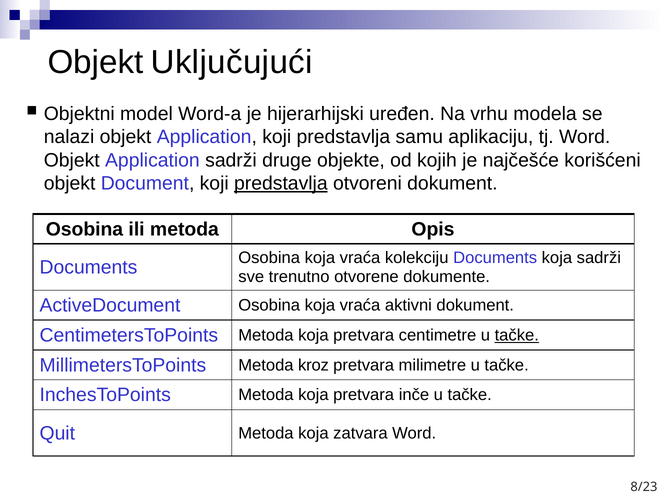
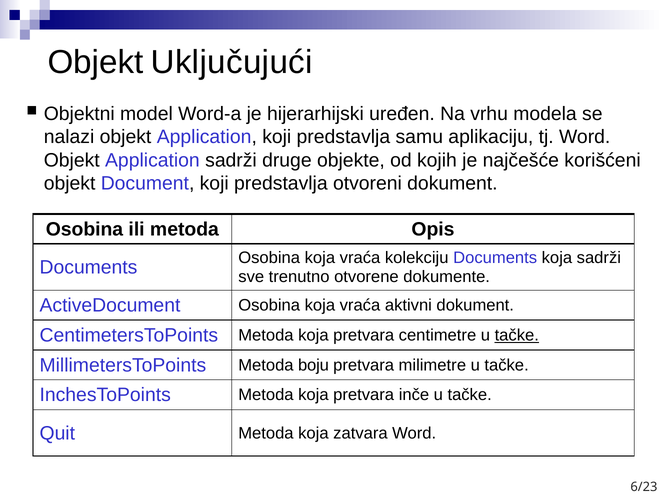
predstavlja underline: present -> none (281, 183)
kroz: kroz -> boju (313, 365)
8/23: 8/23 -> 6/23 (644, 487)
